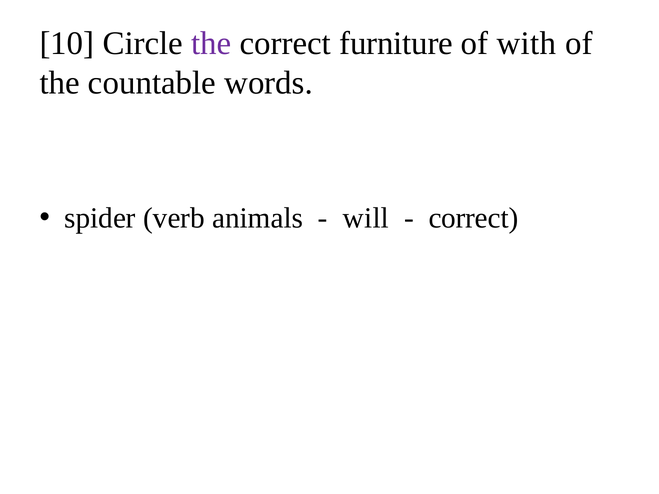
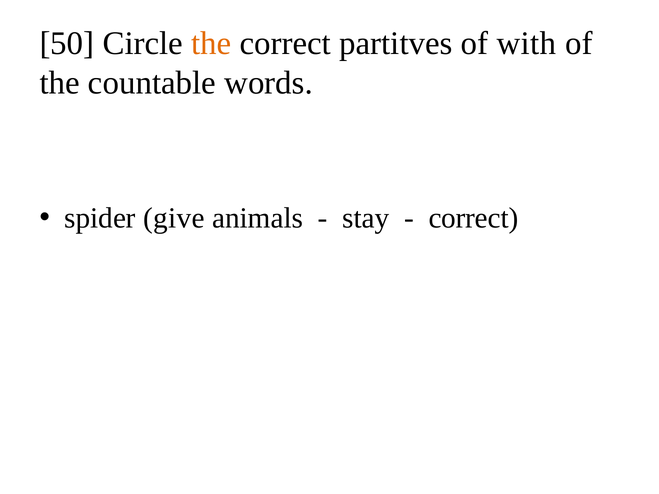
10: 10 -> 50 (67, 44)
the colour: purple -> orange (211, 44)
furniture: furniture -> partitves (396, 44)
verb: verb -> give (174, 218)
will: will -> stay (366, 218)
